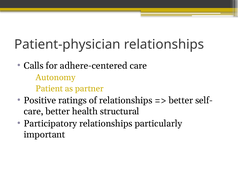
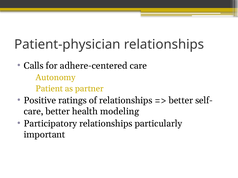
structural: structural -> modeling (120, 112)
